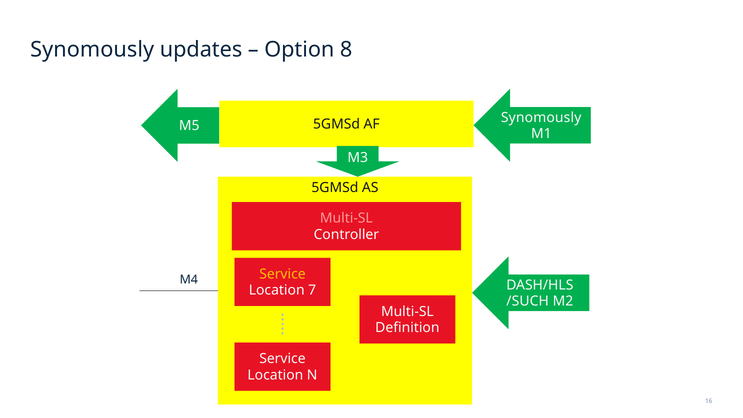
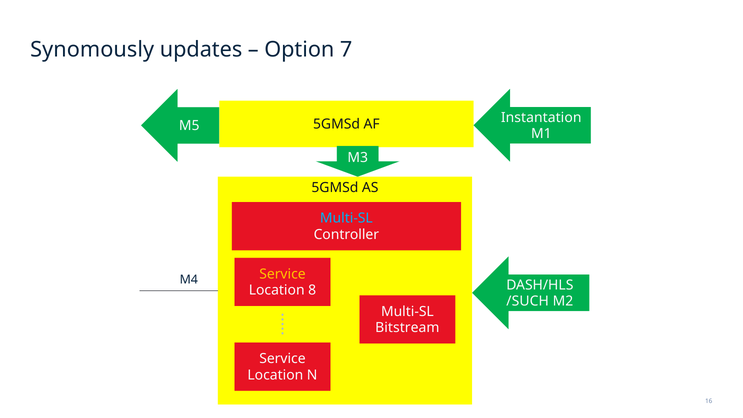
8: 8 -> 7 (346, 50)
AF Synomously: Synomously -> Instantation (541, 117)
Multi-SL colour: pink -> light blue (346, 218)
7: 7 -> 8 (312, 290)
Definition: Definition -> Bitstream (407, 328)
